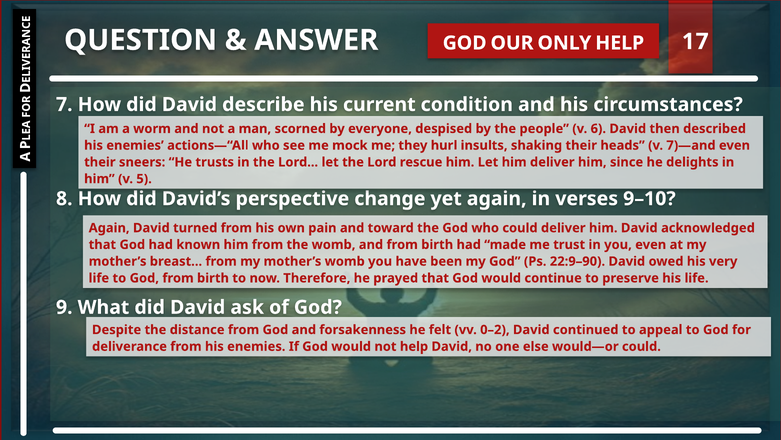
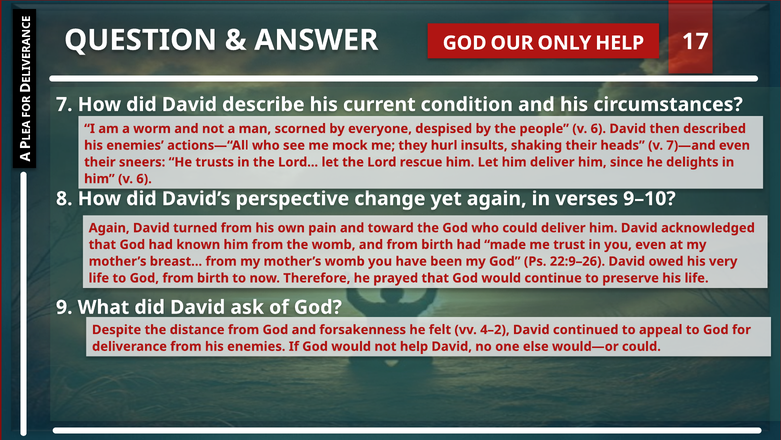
him v 5: 5 -> 6 (144, 179)
22:9–90: 22:9–90 -> 22:9–26 (577, 261)
0–2: 0–2 -> 4–2 (495, 329)
